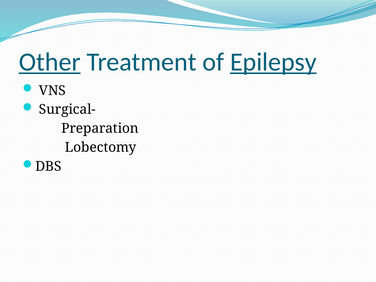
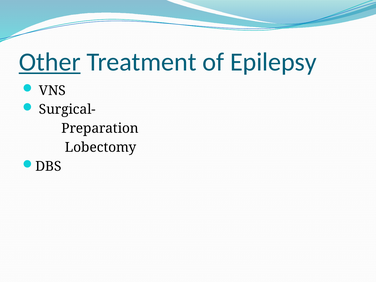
Epilepsy underline: present -> none (273, 62)
